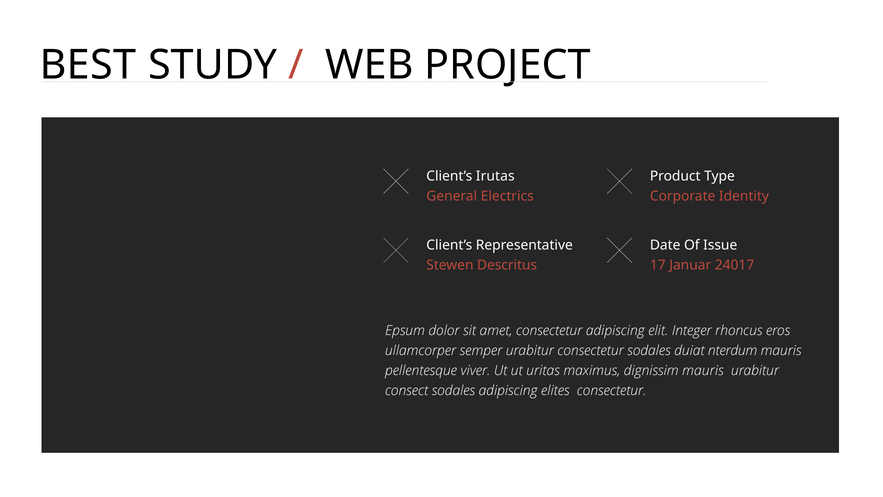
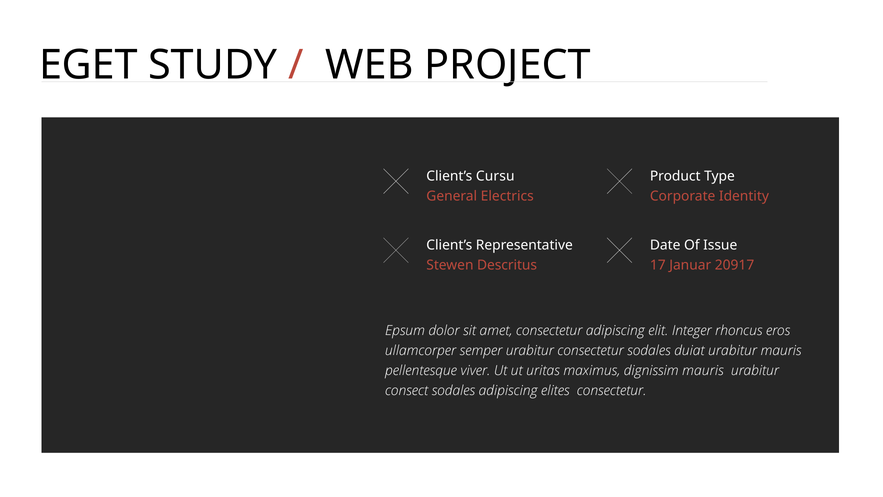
BEST: BEST -> EGET (88, 65)
Irutas: Irutas -> Cursu (495, 176)
24017: 24017 -> 20917 (735, 265)
duiat nterdum: nterdum -> urabitur (733, 351)
